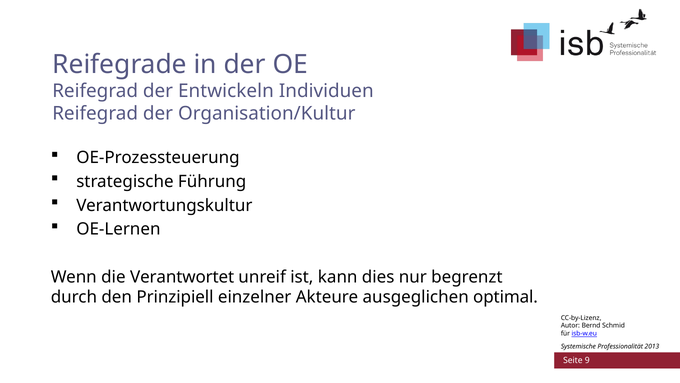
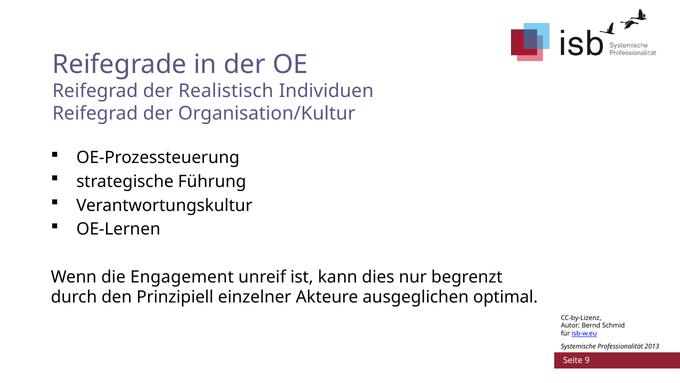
Entwickeln: Entwickeln -> Realistisch (226, 91)
Verantwortet: Verantwortet -> Engagement (182, 277)
